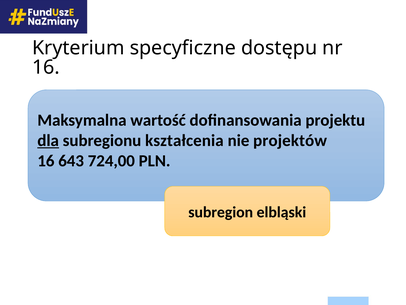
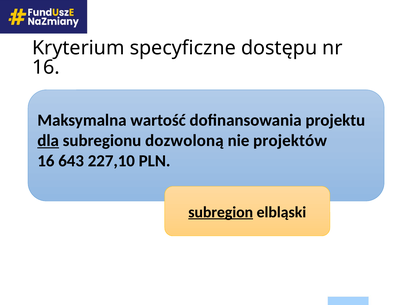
kształcenia: kształcenia -> dozwoloną (184, 140)
724,00: 724,00 -> 227,10 (111, 161)
subregion underline: none -> present (221, 212)
